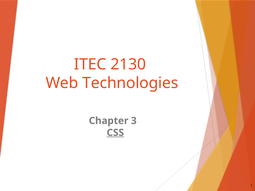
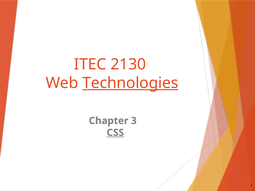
Technologies underline: none -> present (130, 83)
